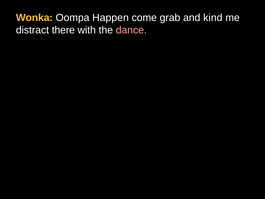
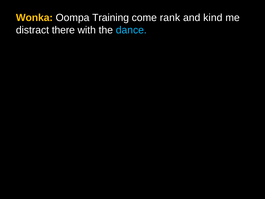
Happen: Happen -> Training (111, 18)
grab: grab -> rank (170, 18)
dance colour: pink -> light blue (131, 30)
